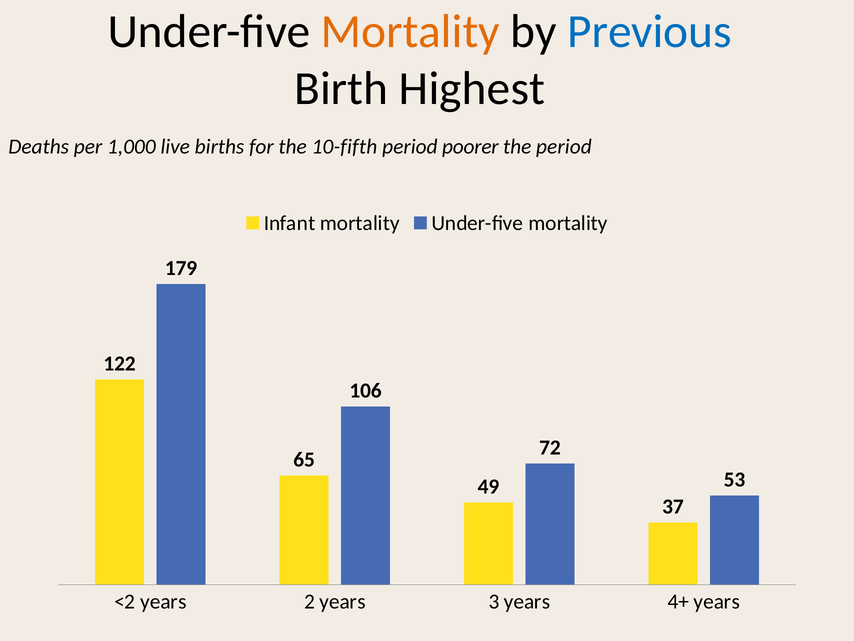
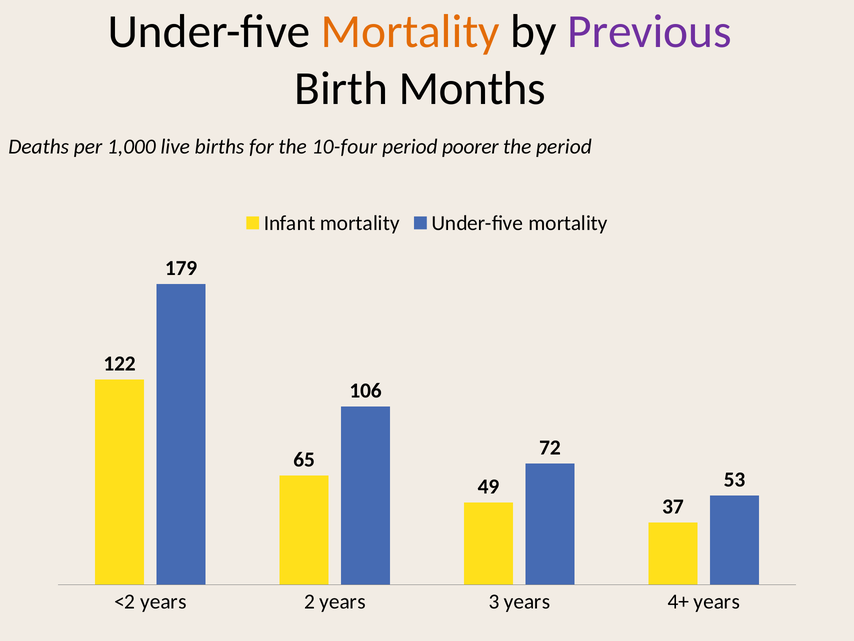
Previous colour: blue -> purple (649, 32)
Highest: Highest -> Months (472, 89)
10-fifth: 10-fifth -> 10-four (344, 147)
